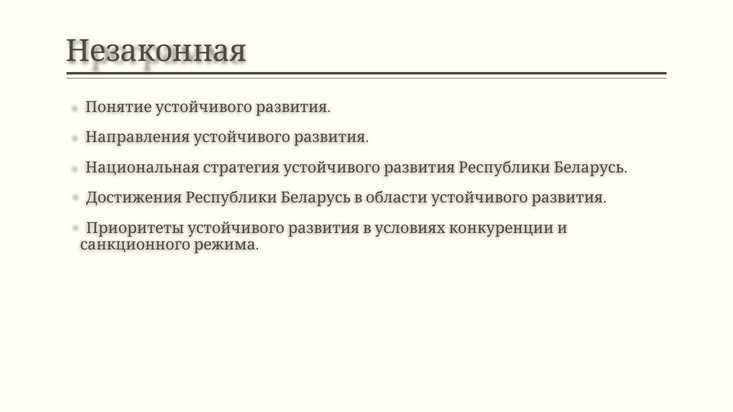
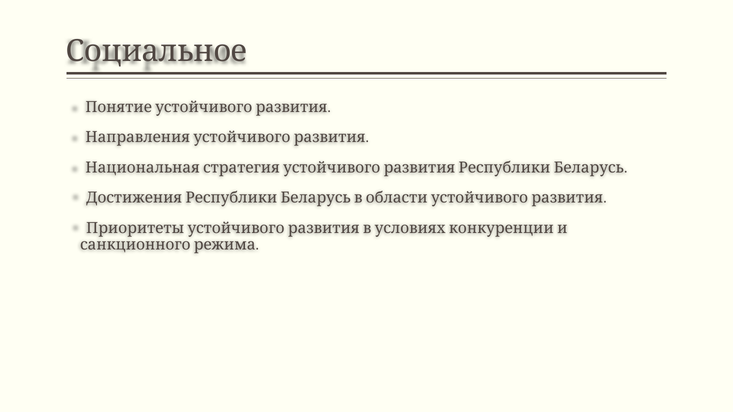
Незаконная: Незаконная -> Социальное (157, 51)
